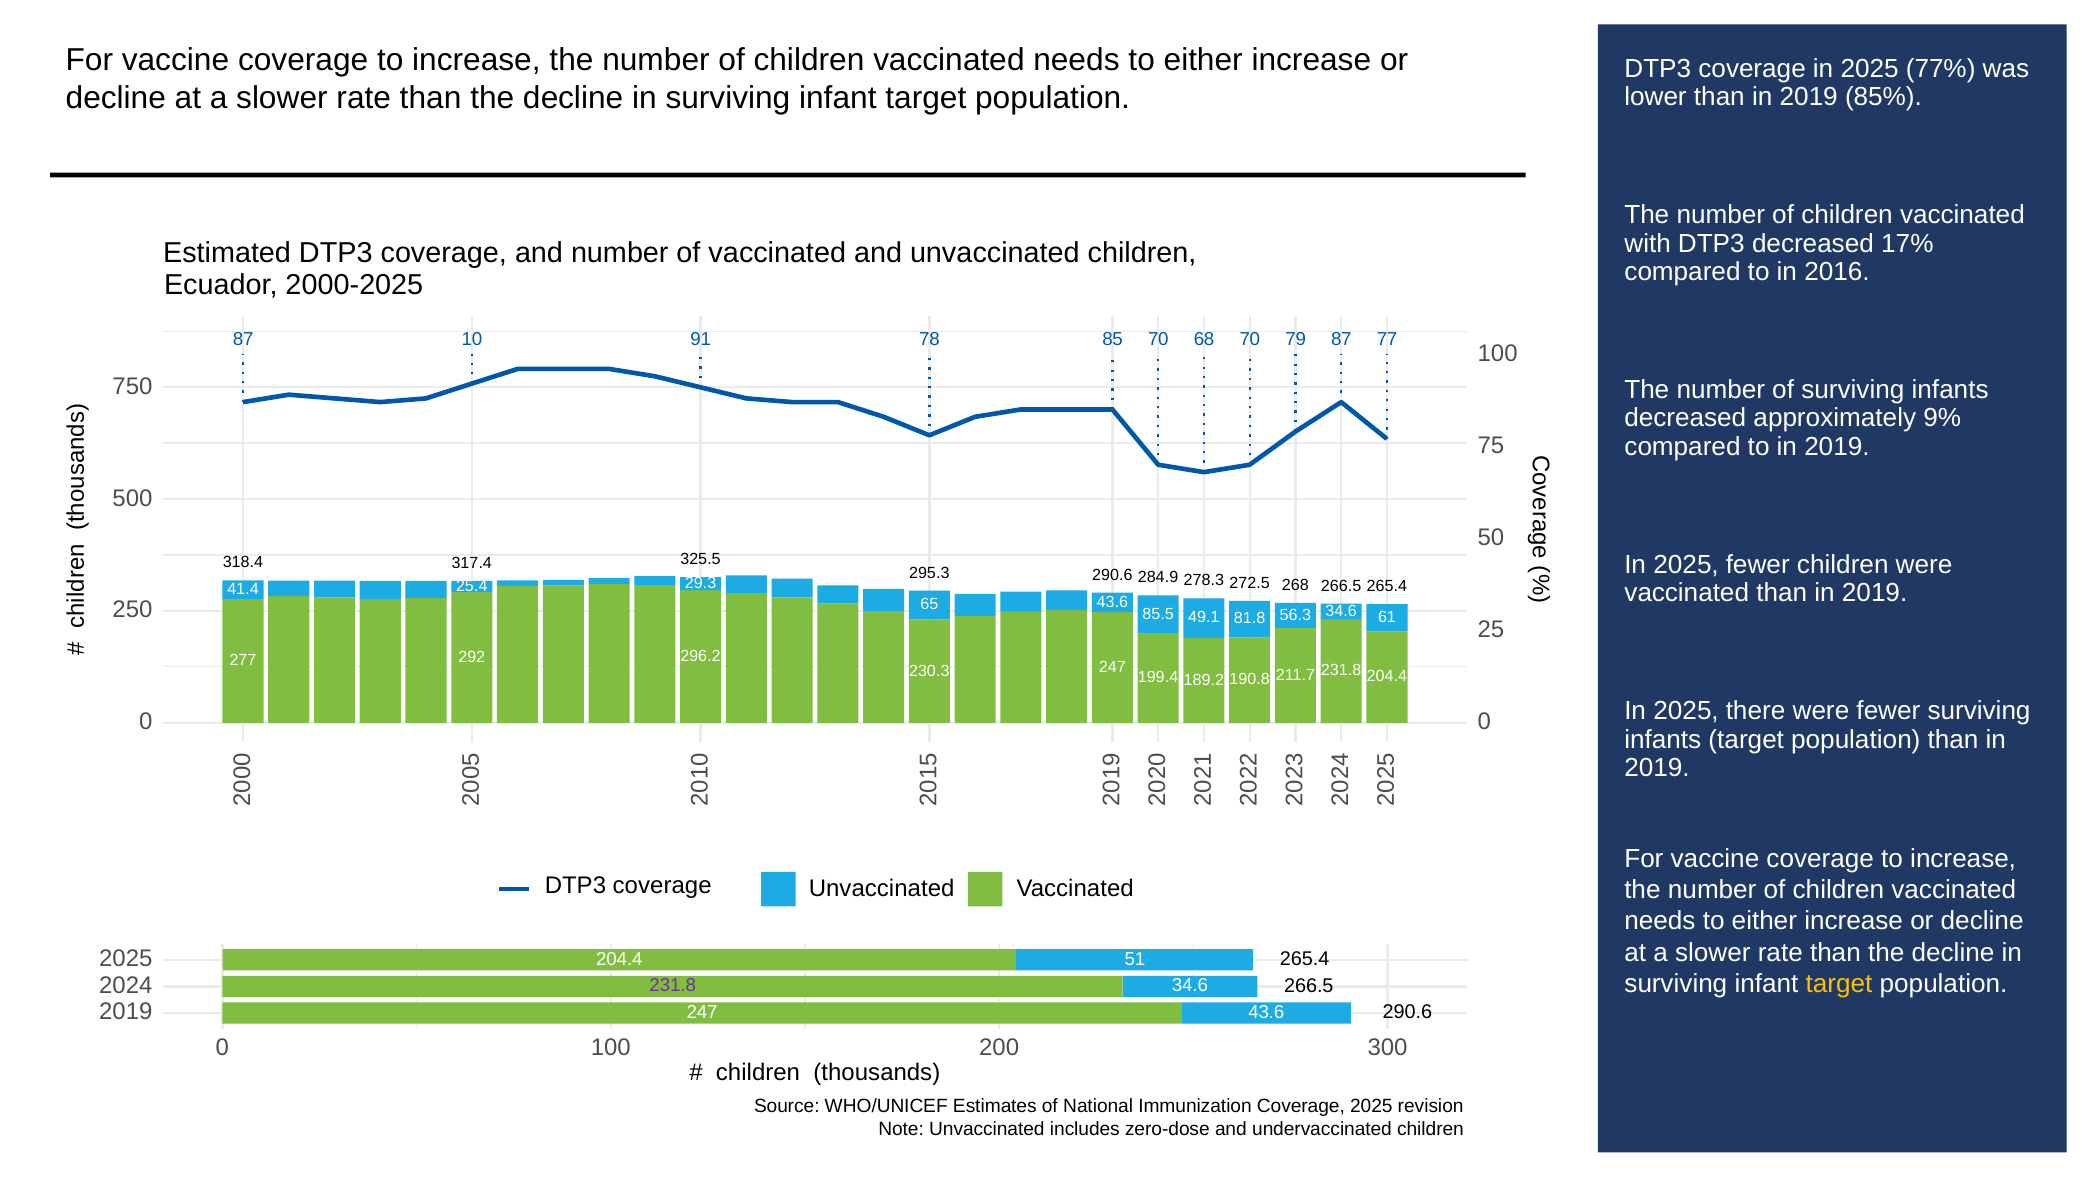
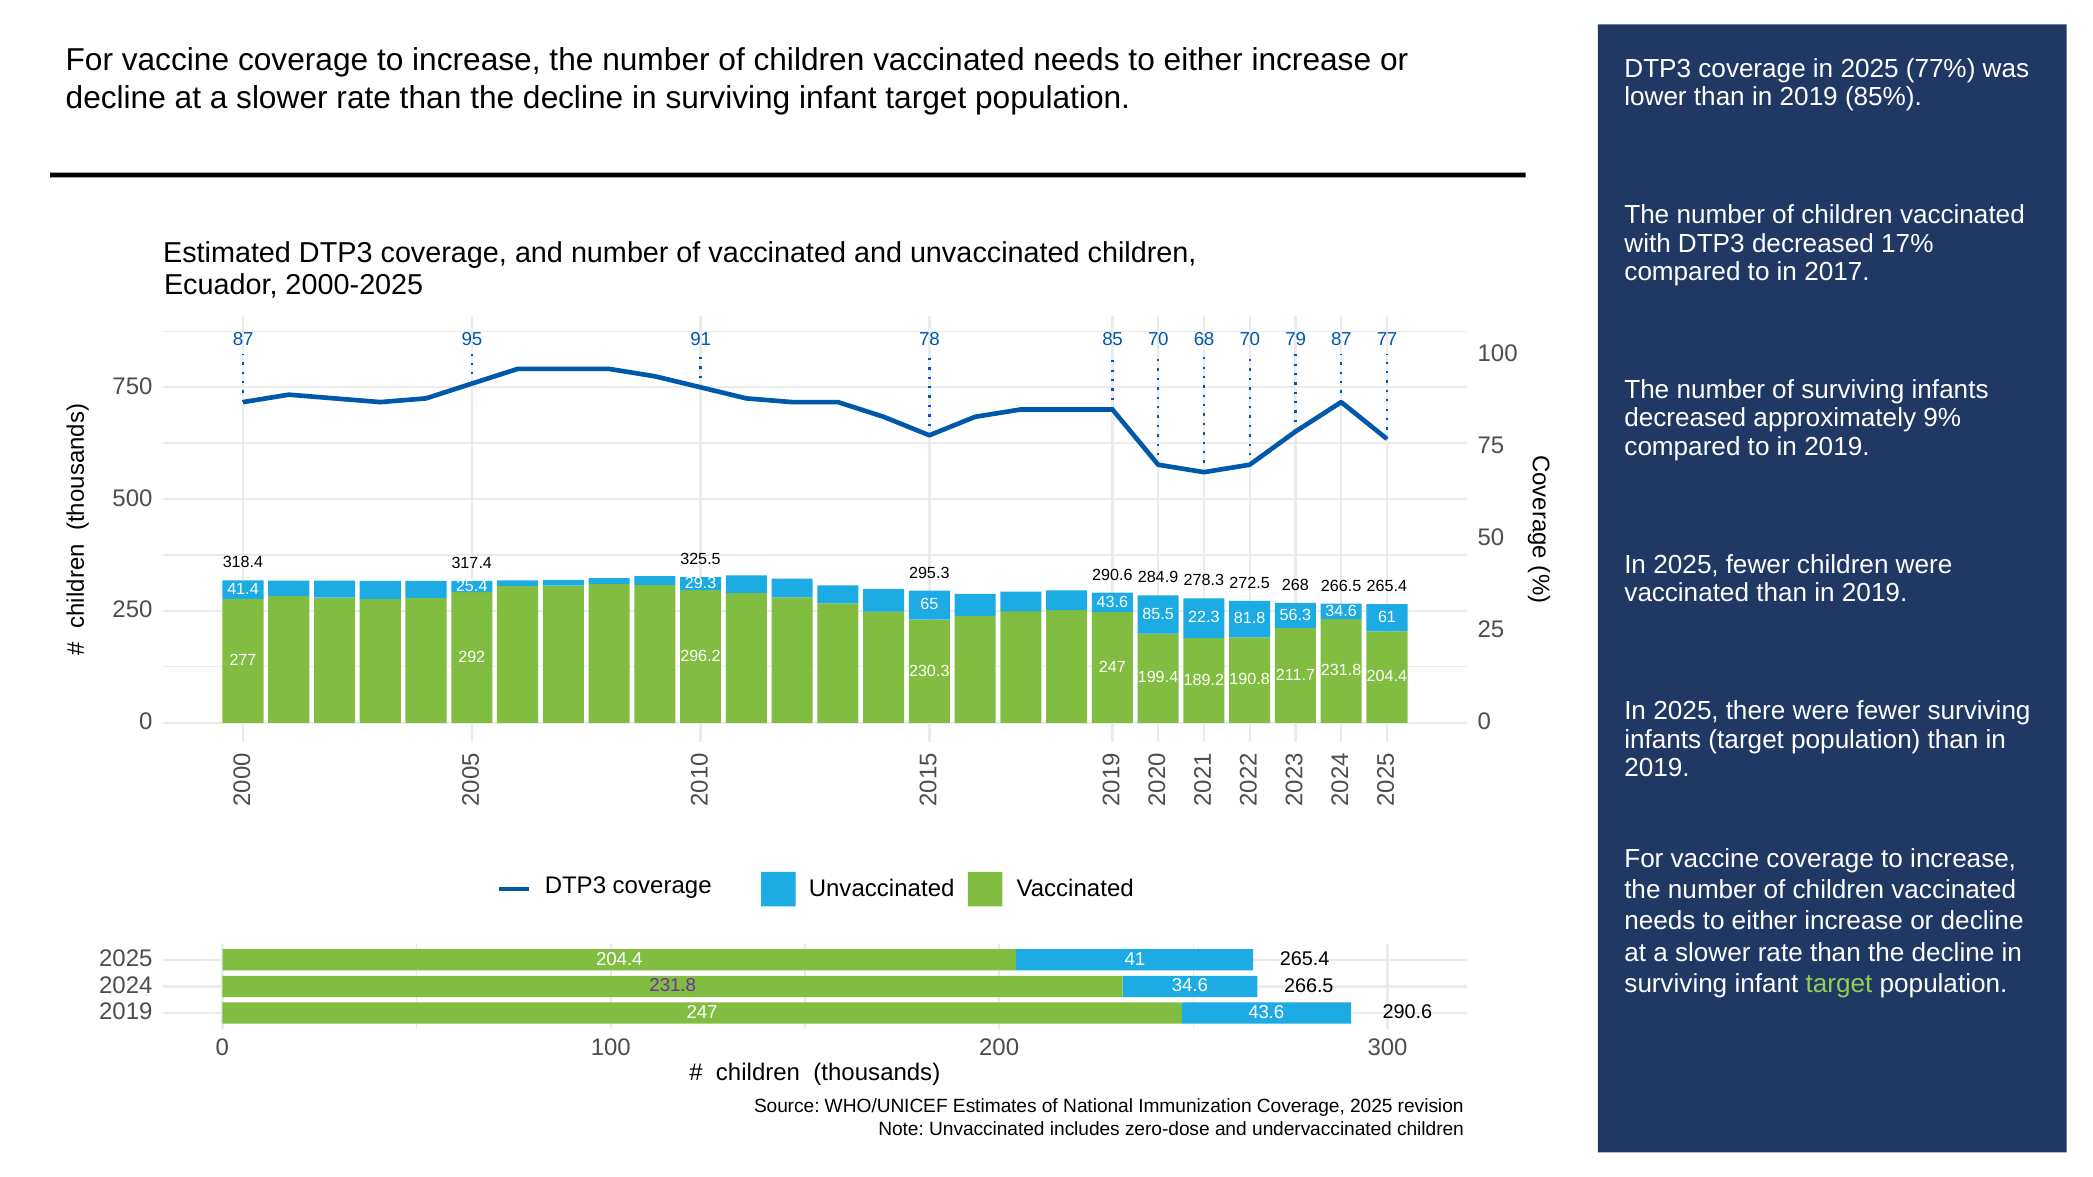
2016: 2016 -> 2017 (1837, 272)
10: 10 -> 95 (472, 339)
49.1: 49.1 -> 22.3 (1204, 618)
51: 51 -> 41 (1135, 959)
target colour: yellow -> light green (1839, 984)
